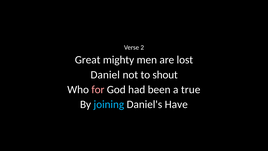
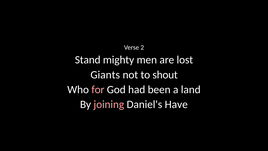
Great: Great -> Stand (88, 60)
Daniel: Daniel -> Giants (105, 75)
true: true -> land (191, 89)
joining colour: light blue -> pink (109, 104)
